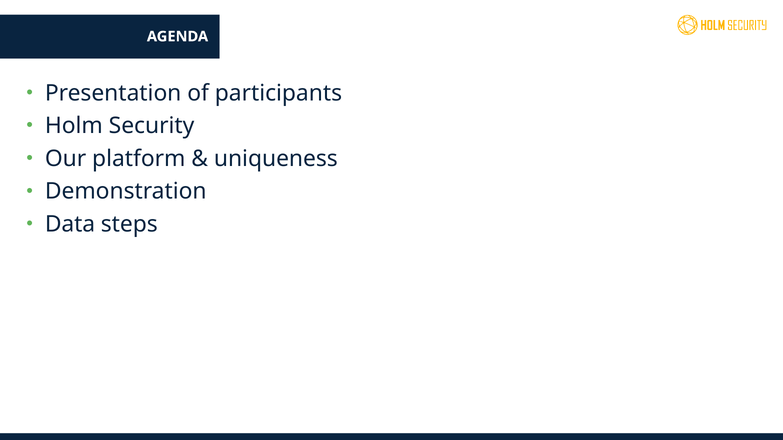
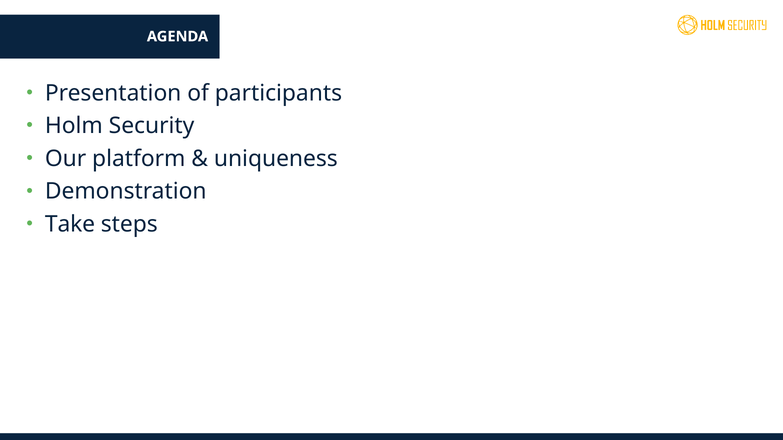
Data: Data -> Take (70, 224)
